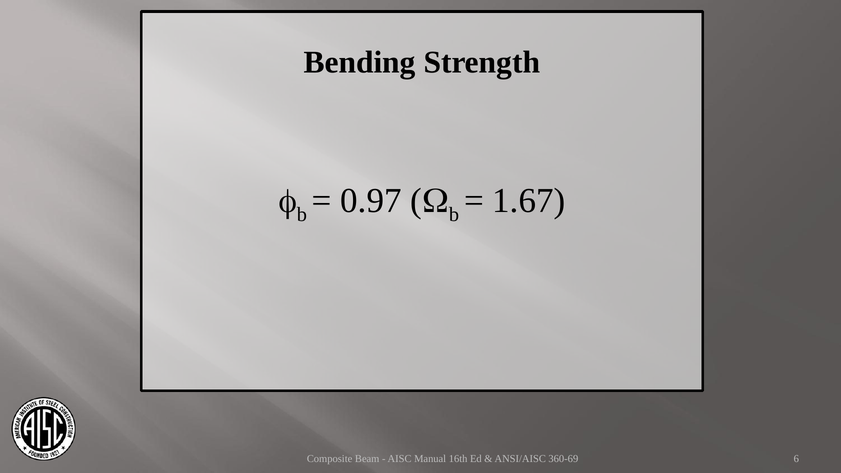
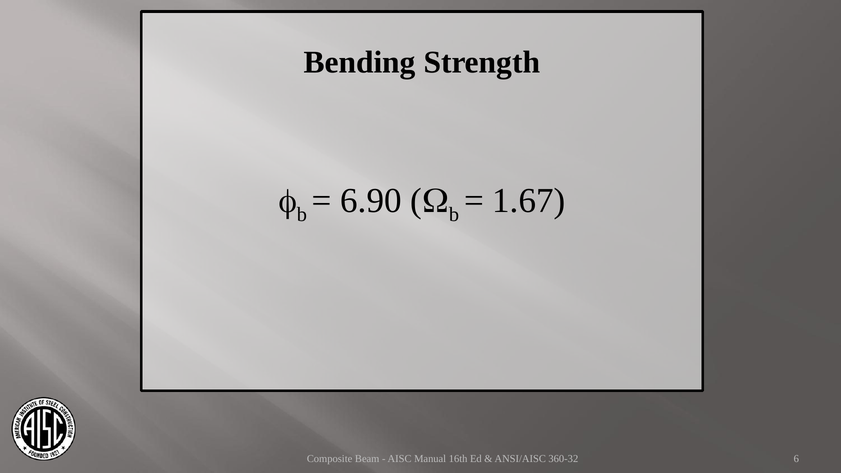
0.97: 0.97 -> 6.90 (371, 201)
360-69: 360-69 -> 360-32 (563, 459)
